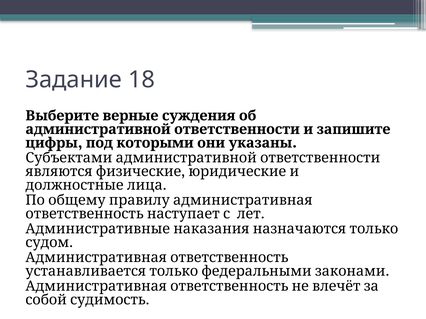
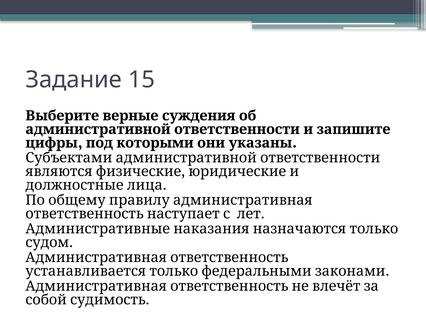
18: 18 -> 15 (142, 80)
